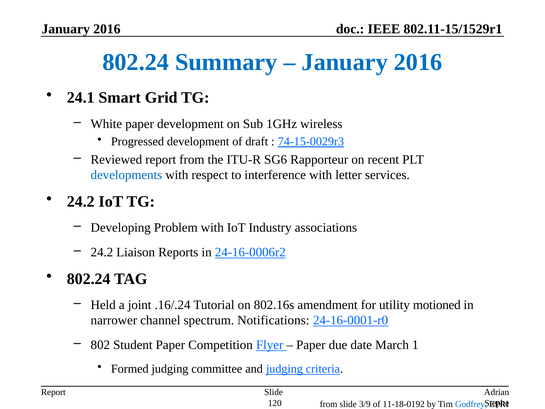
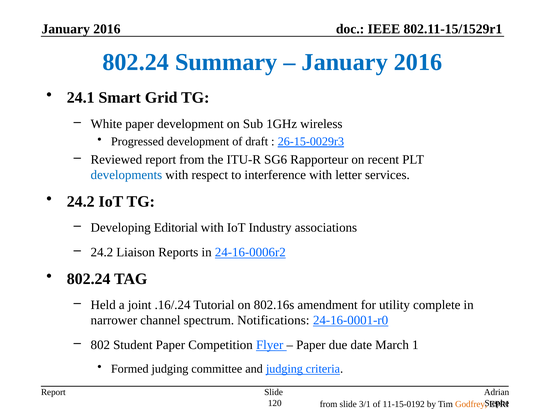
74-15-0029r3: 74-15-0029r3 -> 26-15-0029r3 (311, 141)
Problem: Problem -> Editorial (176, 228)
motioned: motioned -> complete (437, 305)
3/9: 3/9 -> 3/1 (365, 404)
11-18-0192: 11-18-0192 -> 11-15-0192 (404, 404)
Godfrey colour: blue -> orange (471, 404)
